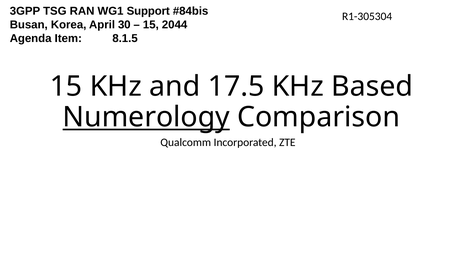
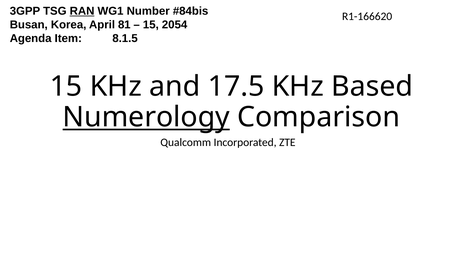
RAN underline: none -> present (82, 11)
Support: Support -> Number (148, 11)
R1-305304: R1-305304 -> R1-166620 (367, 16)
30: 30 -> 81 (124, 25)
2044: 2044 -> 2054 (175, 25)
